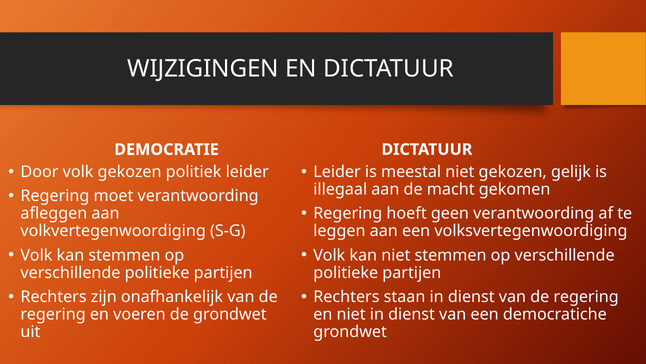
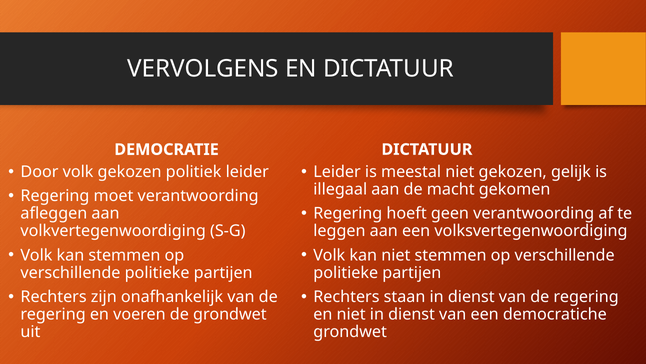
WIJZIGINGEN: WIJZIGINGEN -> VERVOLGENS (203, 68)
